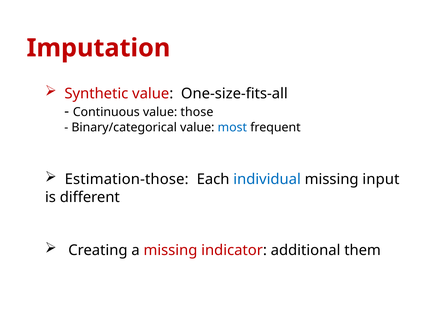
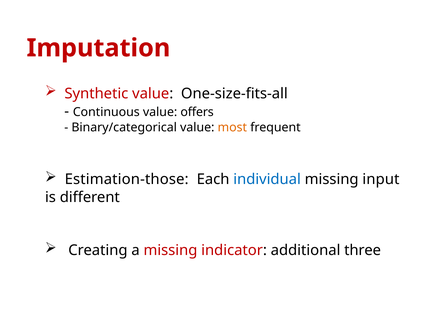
those: those -> offers (197, 112)
most colour: blue -> orange (232, 127)
them: them -> three (363, 250)
